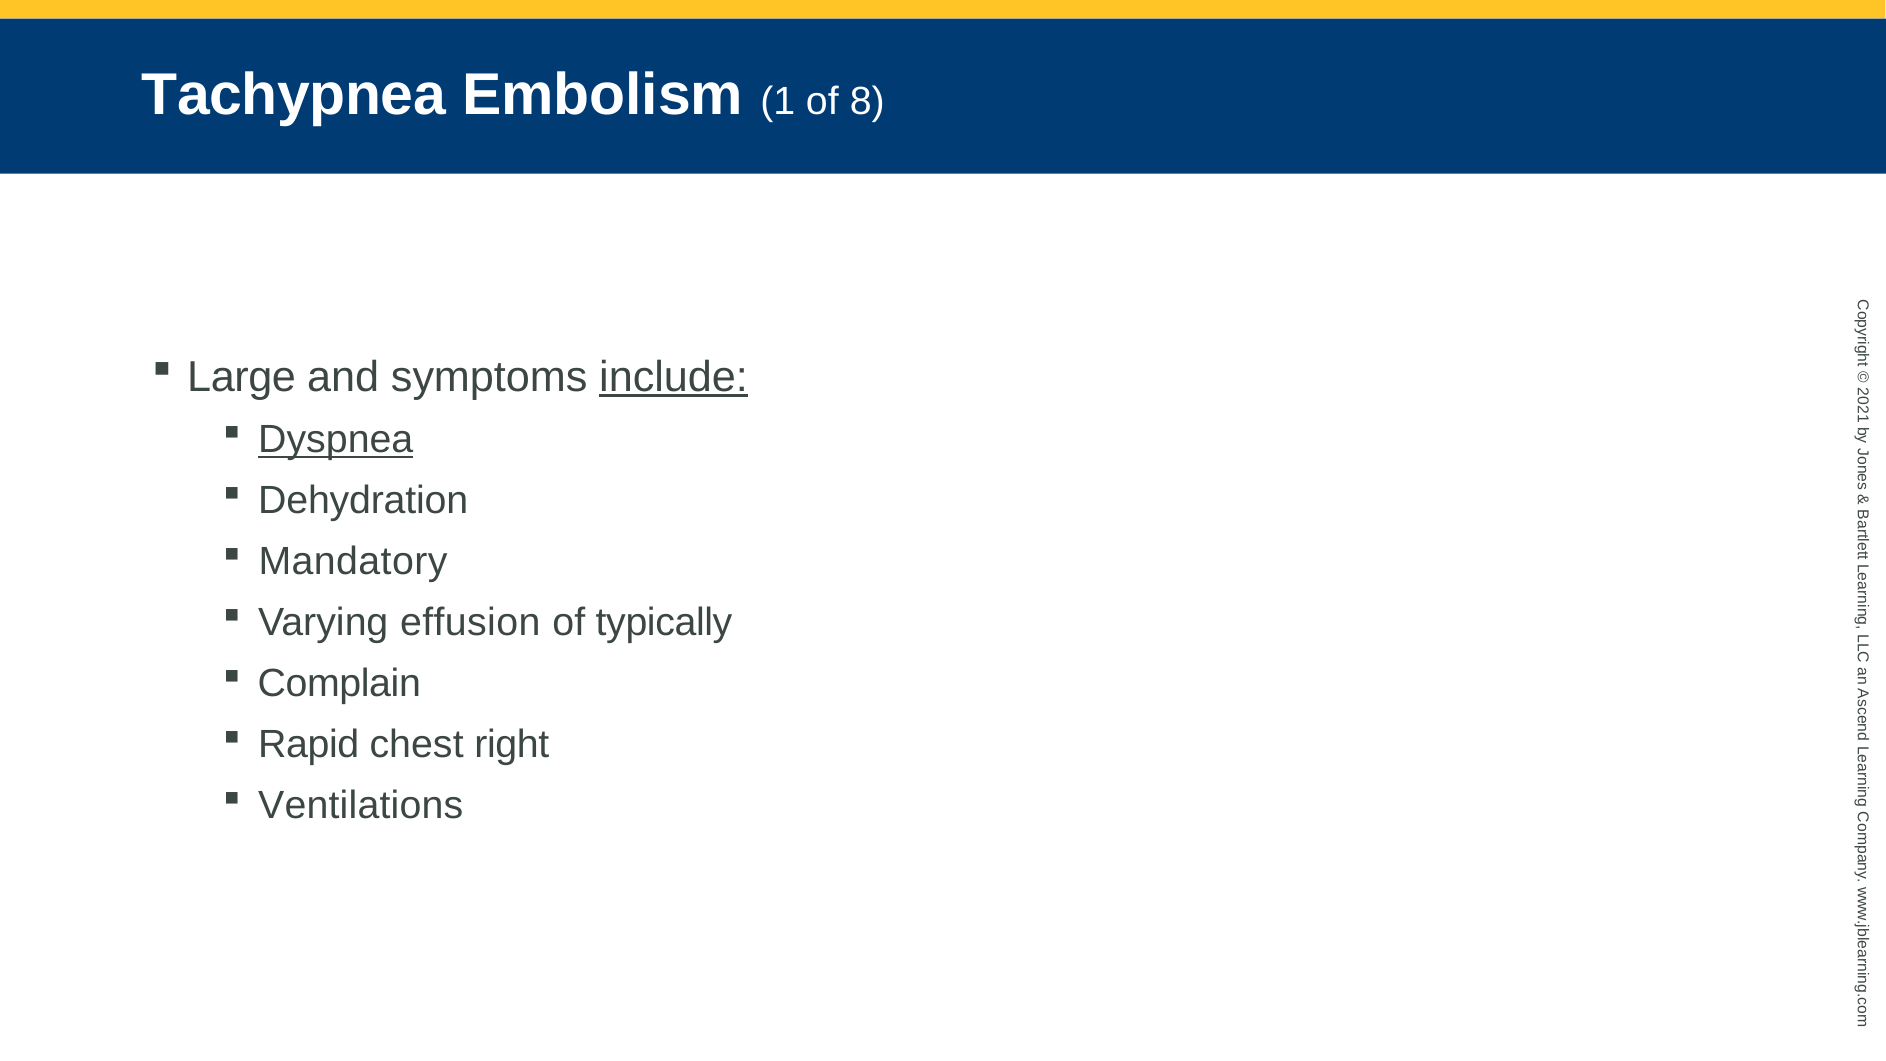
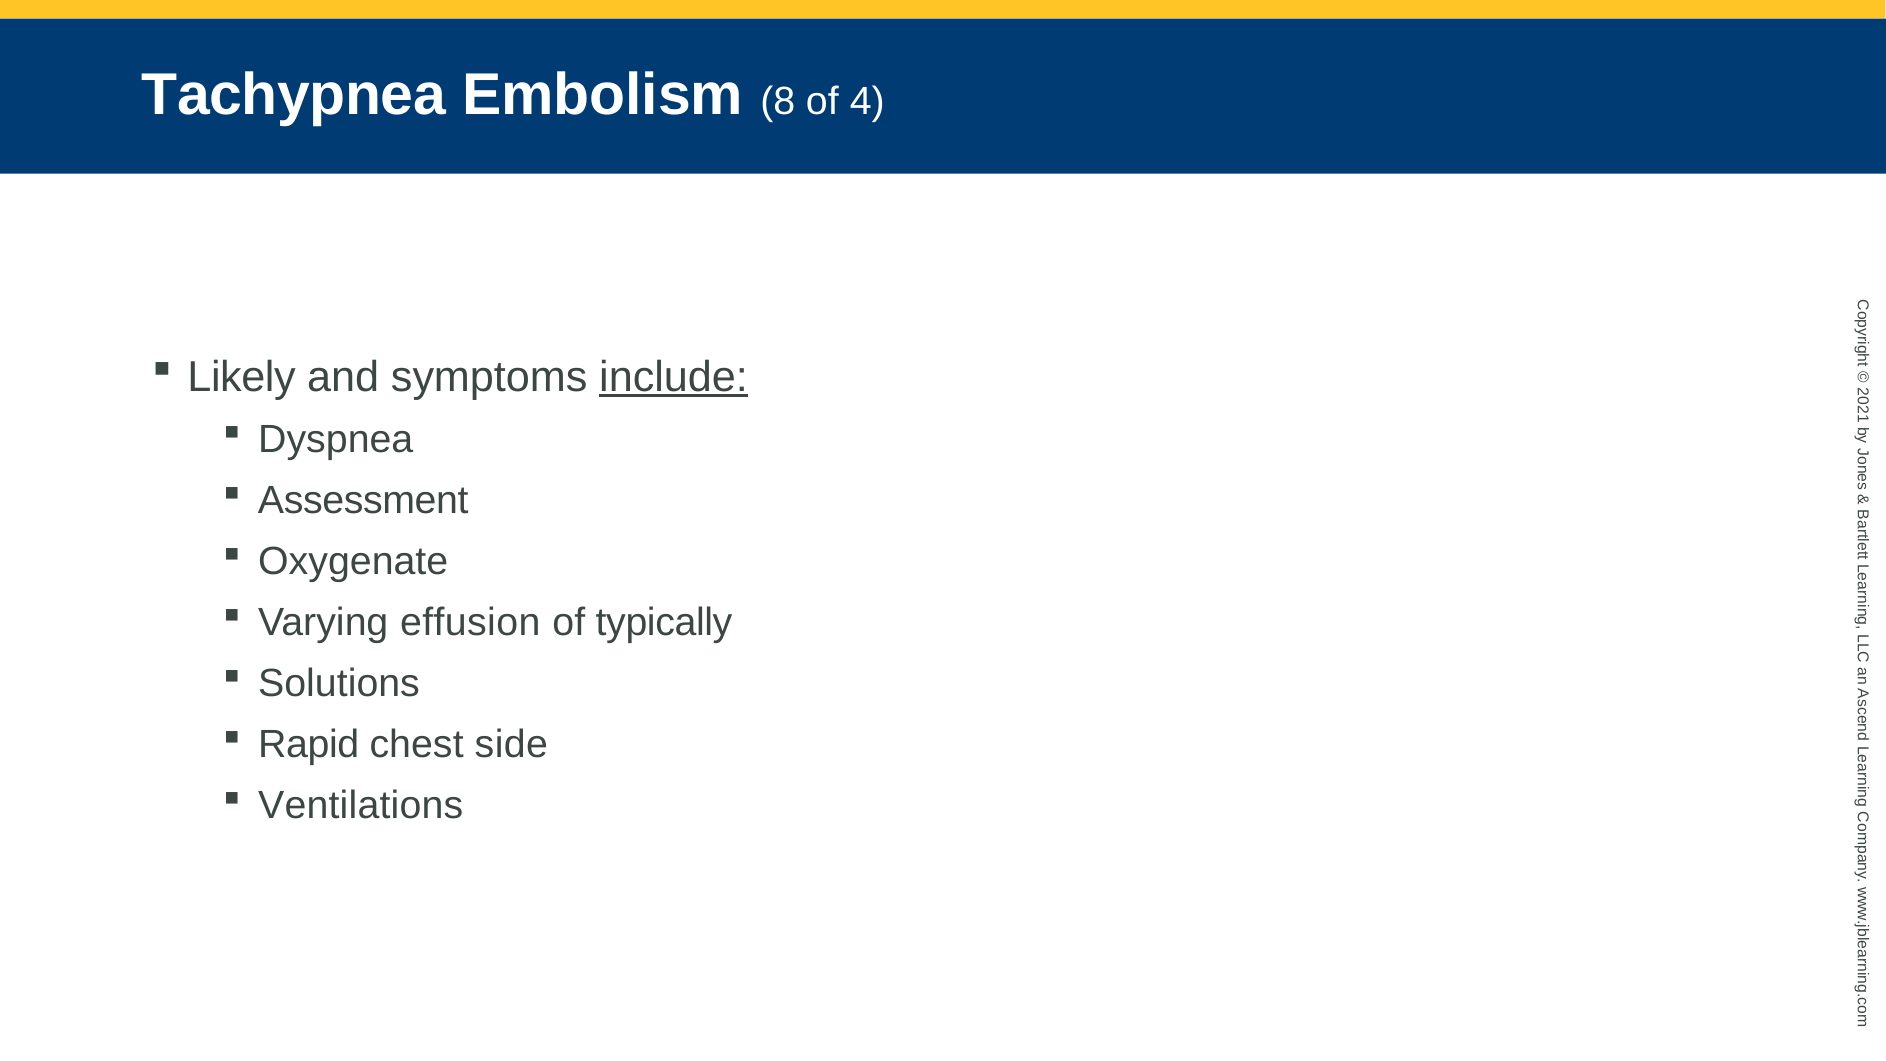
Embolism 1: 1 -> 8 (778, 101)
8: 8 -> 4 (867, 101)
Large: Large -> Likely (242, 377)
Dyspnea underline: present -> none (336, 440)
Dehydration: Dehydration -> Assessment (363, 501)
Mandatory: Mandatory -> Oxygenate (353, 562)
Complain: Complain -> Solutions (339, 684)
right: right -> side (511, 745)
